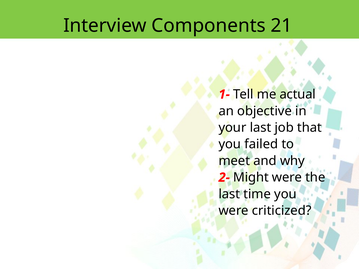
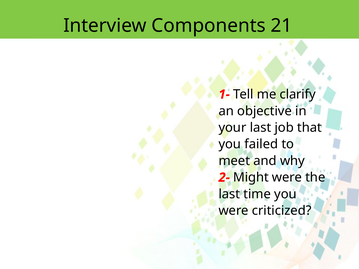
actual: actual -> clarify (298, 94)
